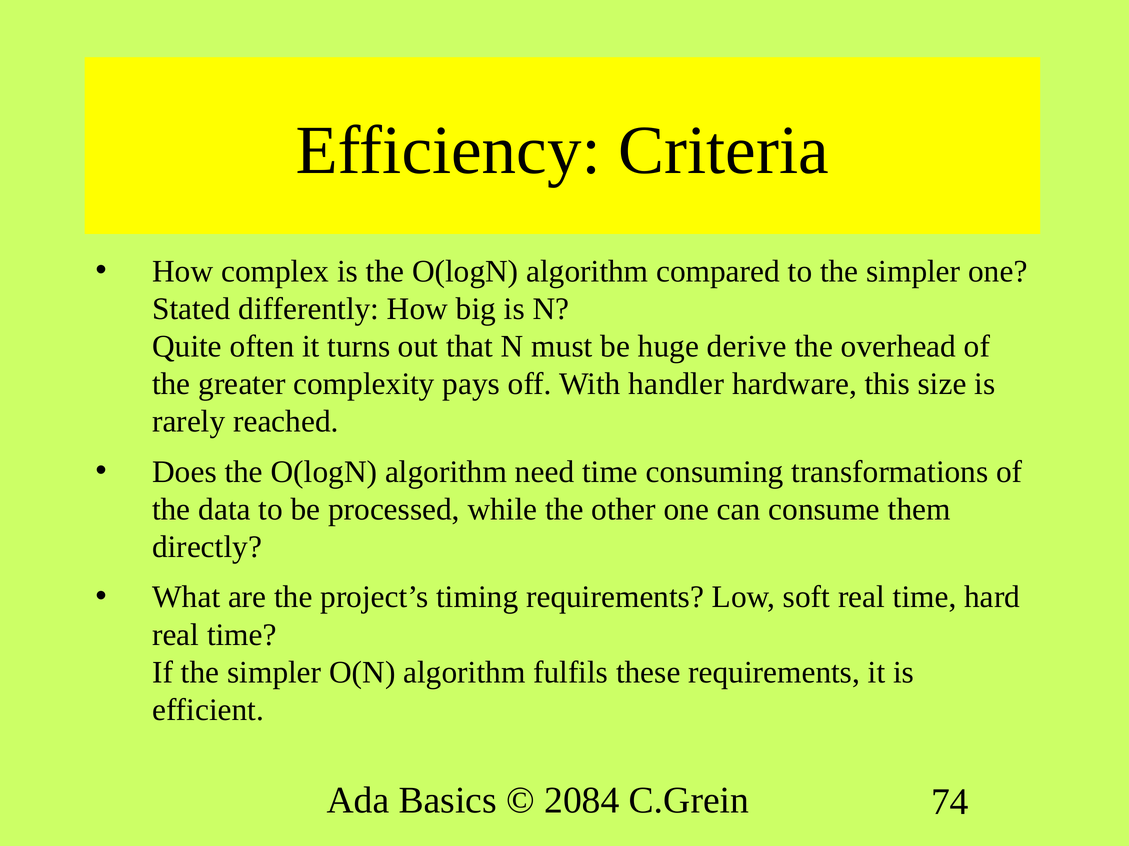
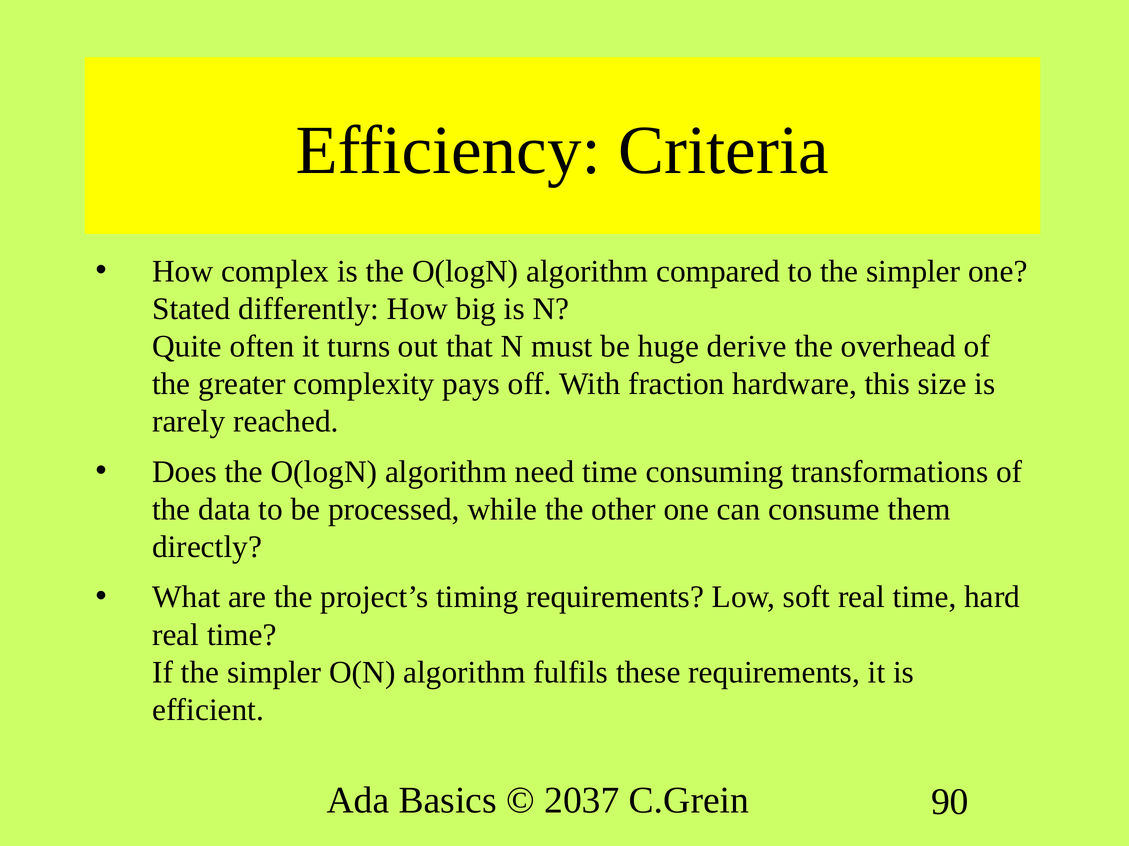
handler: handler -> fraction (676, 384)
2084: 2084 -> 2037 (582, 801)
74: 74 -> 90 (950, 803)
